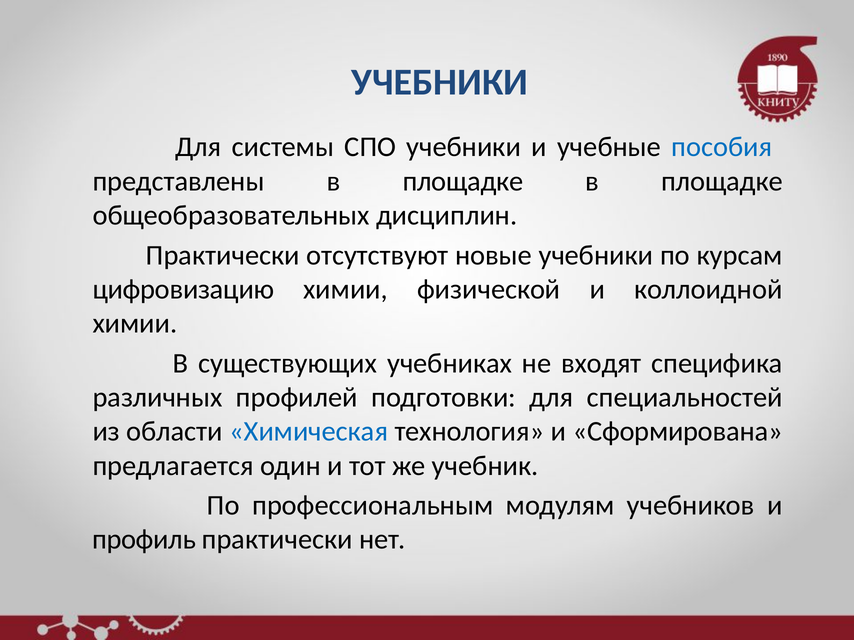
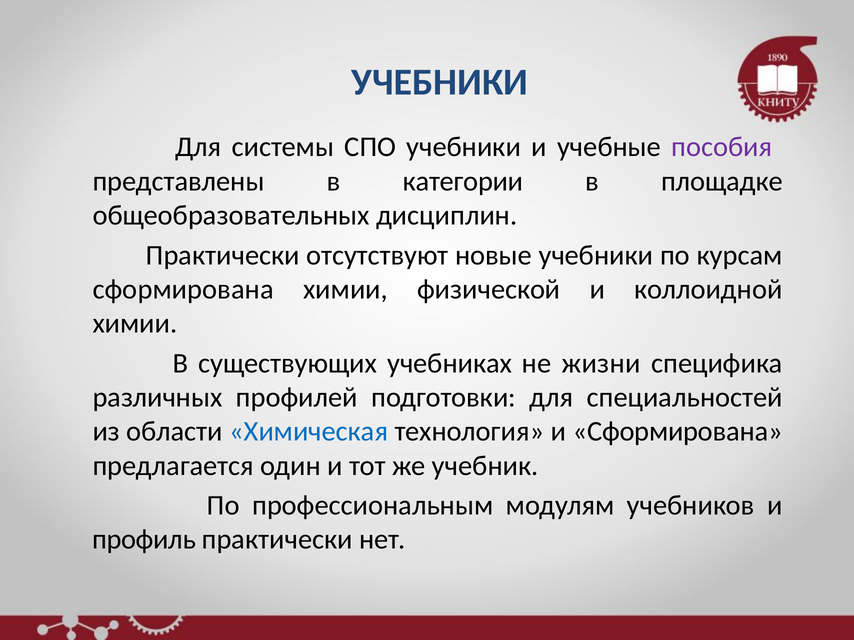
пособия colour: blue -> purple (722, 147)
представлены в площадке: площадке -> категории (463, 181)
цифровизацию: цифровизацию -> сформирована (183, 290)
входят: входят -> жизни (601, 364)
